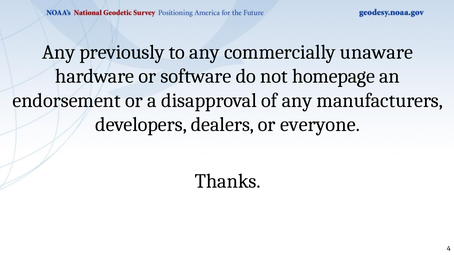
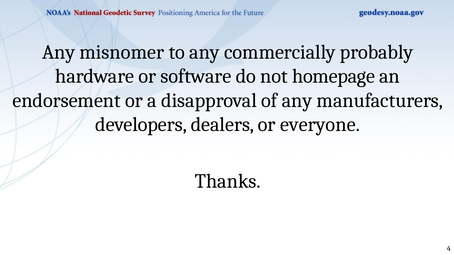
previously: previously -> misnomer (122, 52)
unaware: unaware -> probably (377, 52)
